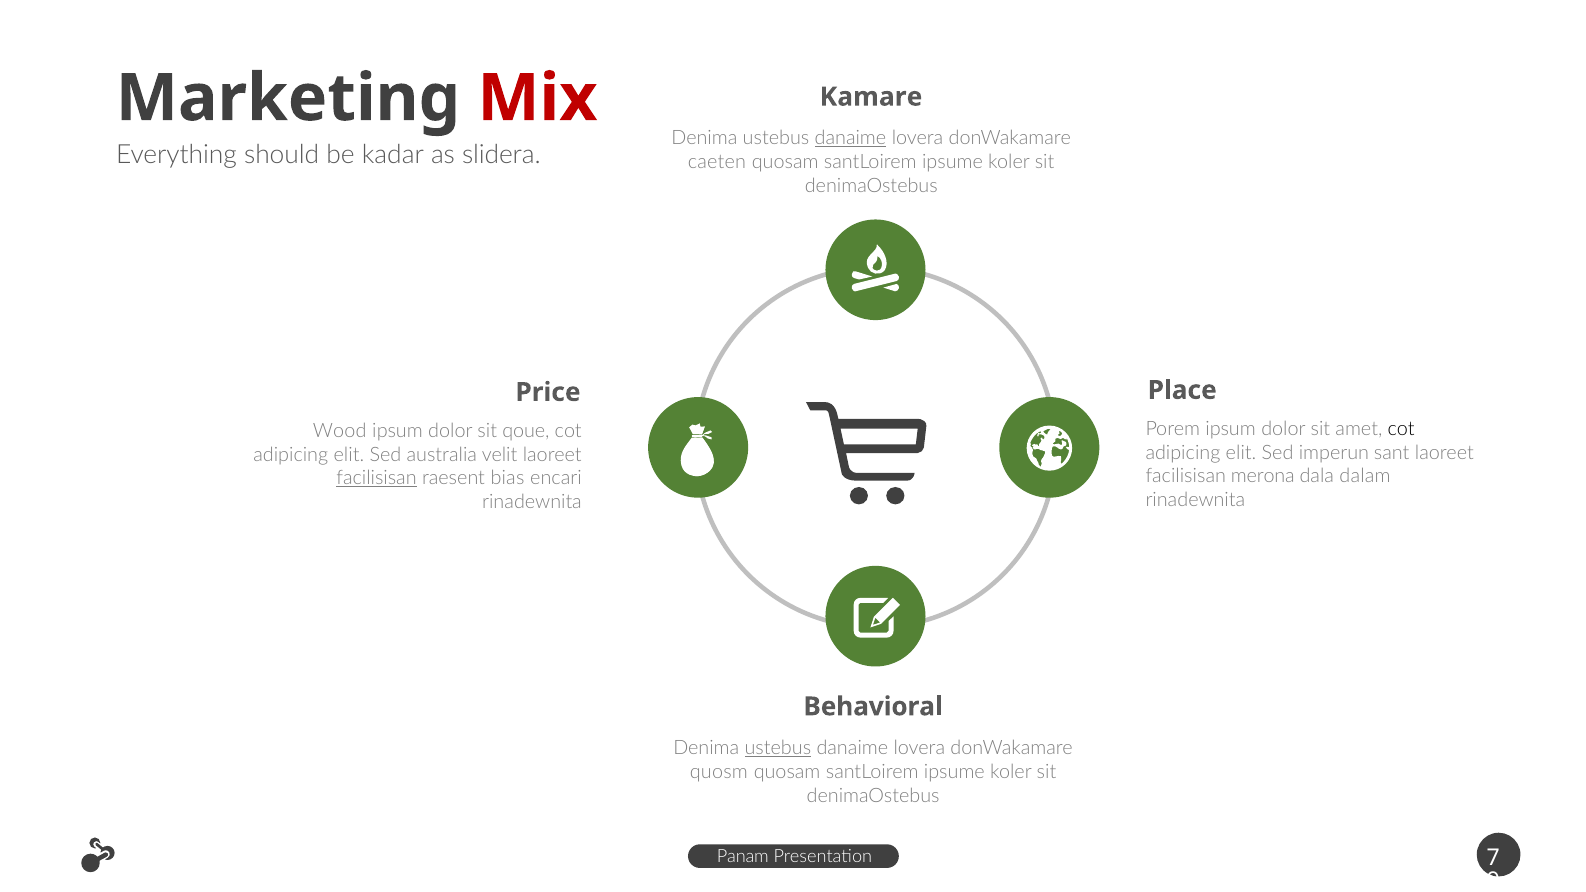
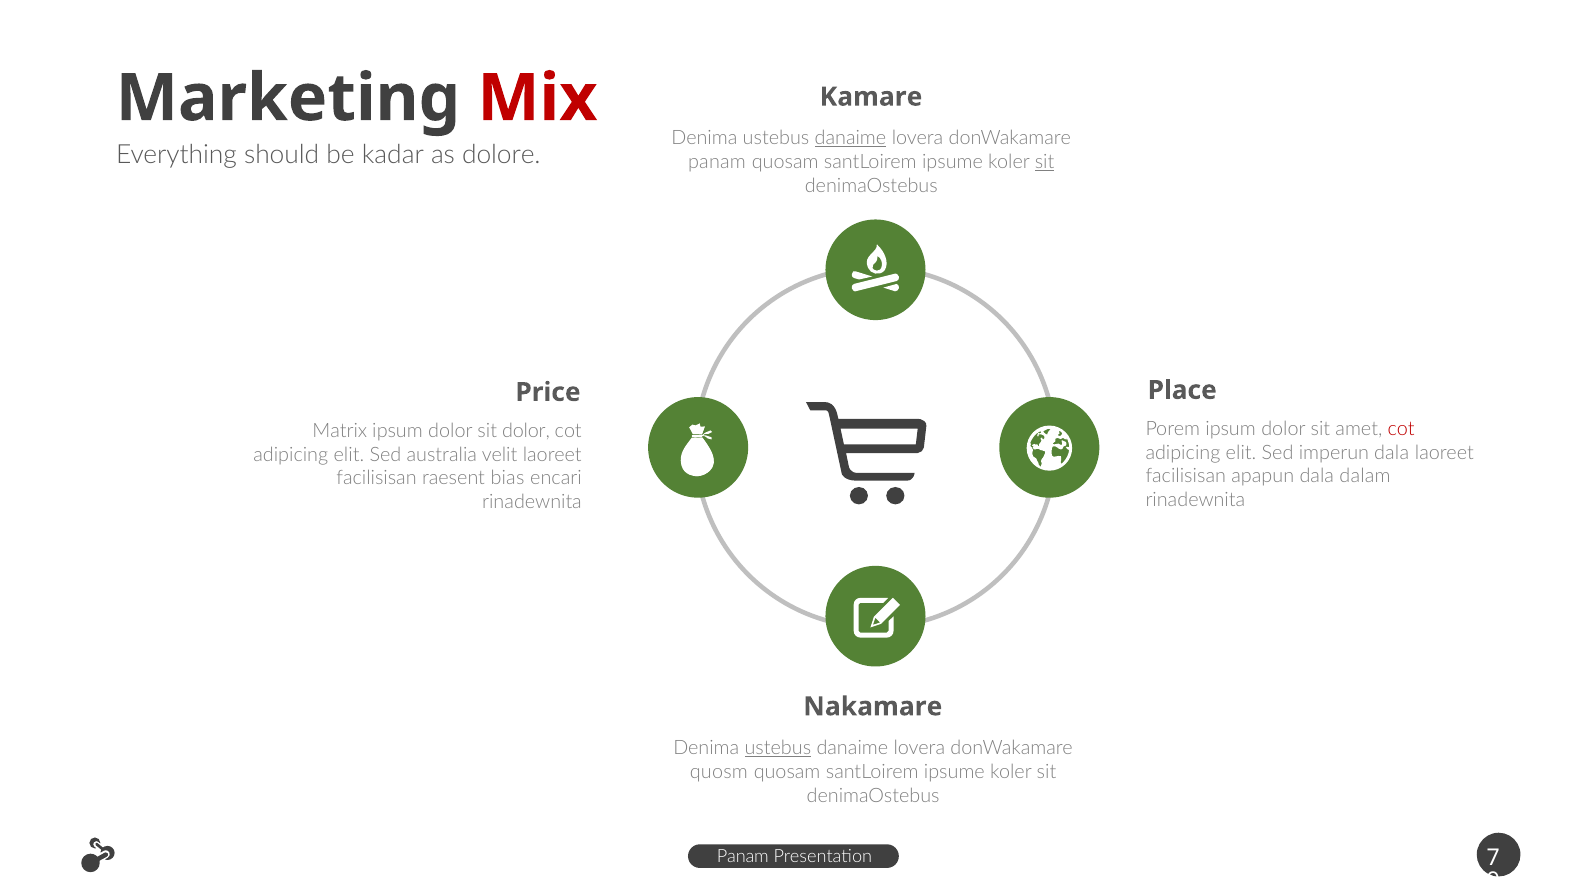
slidera: slidera -> dolore (501, 155)
caeten: caeten -> panam (717, 162)
sit underline: none -> present (1045, 162)
cot colour: black -> red (1401, 429)
Wood: Wood -> Matrix (340, 431)
sit qoue: qoue -> dolor (526, 431)
imperun sant: sant -> dala (1392, 453)
merona: merona -> apapun (1263, 476)
facilisisan underline: present -> none (376, 478)
Behavioral: Behavioral -> Nakamare (873, 707)
